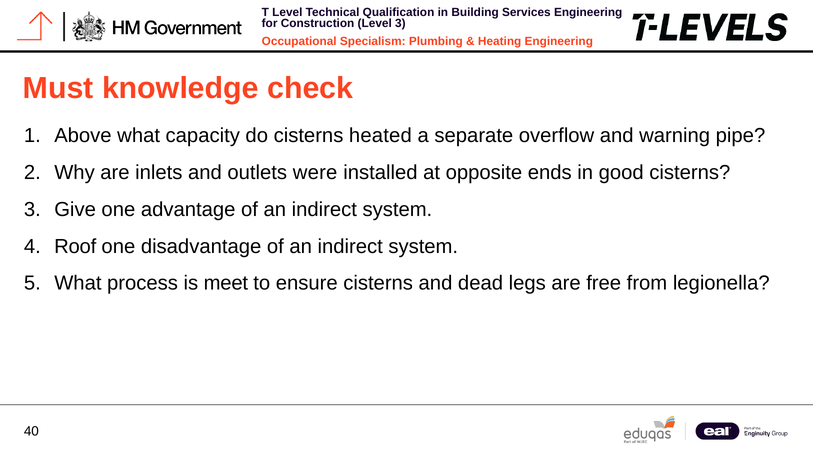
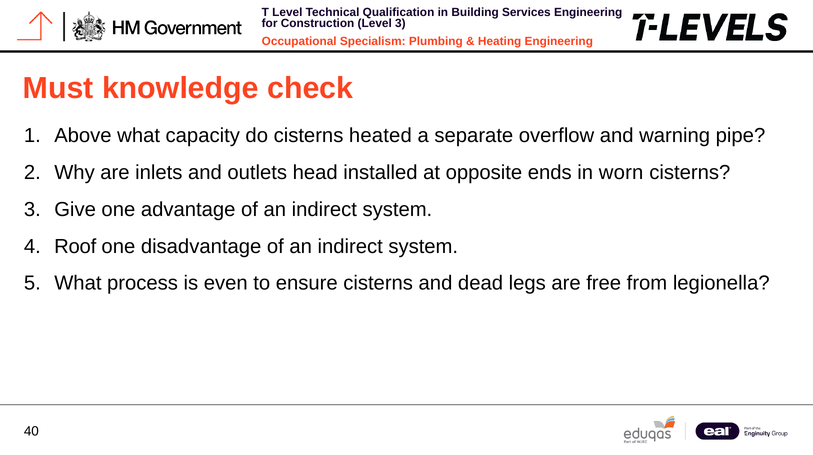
were: were -> head (315, 172)
good: good -> worn (621, 172)
meet: meet -> even (226, 283)
